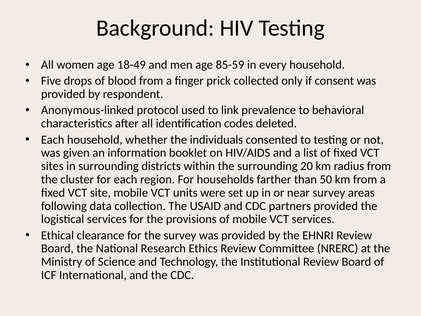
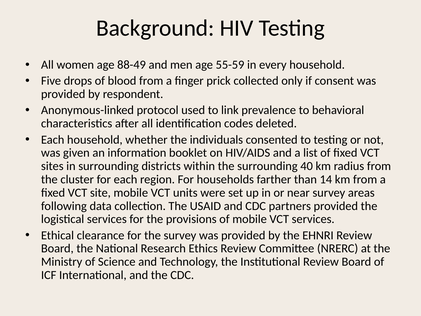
18-49: 18-49 -> 88-49 (132, 65)
85-59: 85-59 -> 55-59 (230, 65)
20: 20 -> 40 (307, 166)
50: 50 -> 14 (326, 179)
